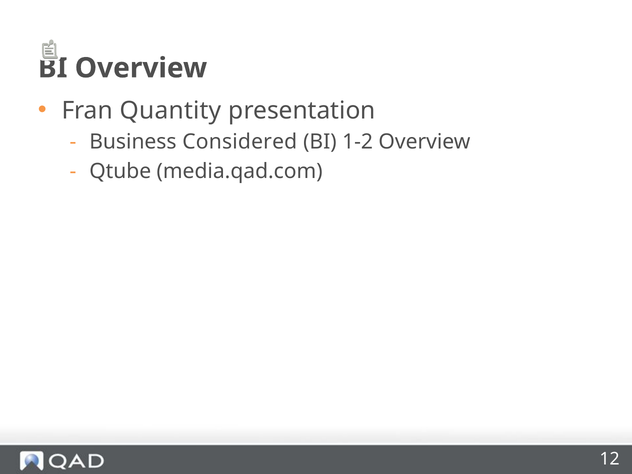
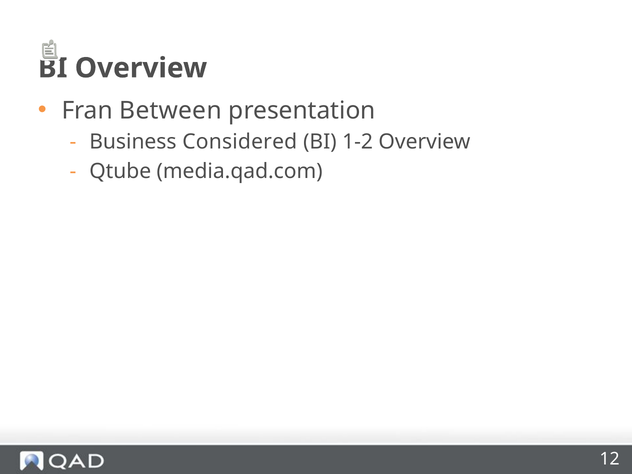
Quantity: Quantity -> Between (171, 111)
